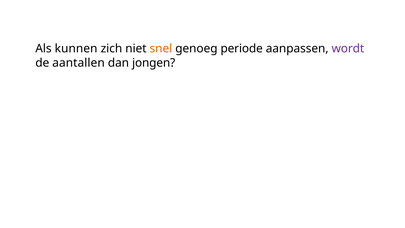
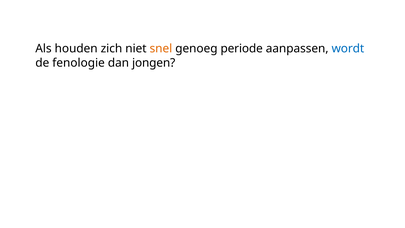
kunnen: kunnen -> houden (76, 49)
wordt colour: purple -> blue (348, 49)
aantallen: aantallen -> fenologie (79, 63)
